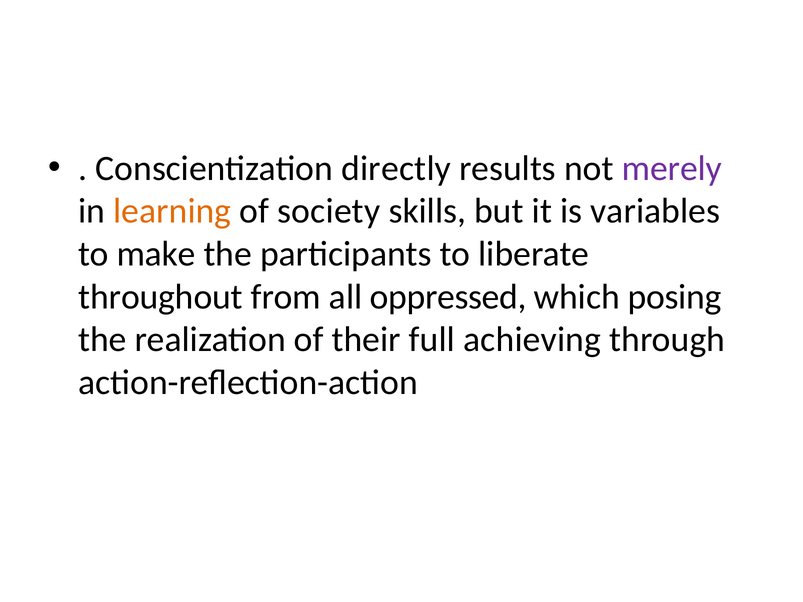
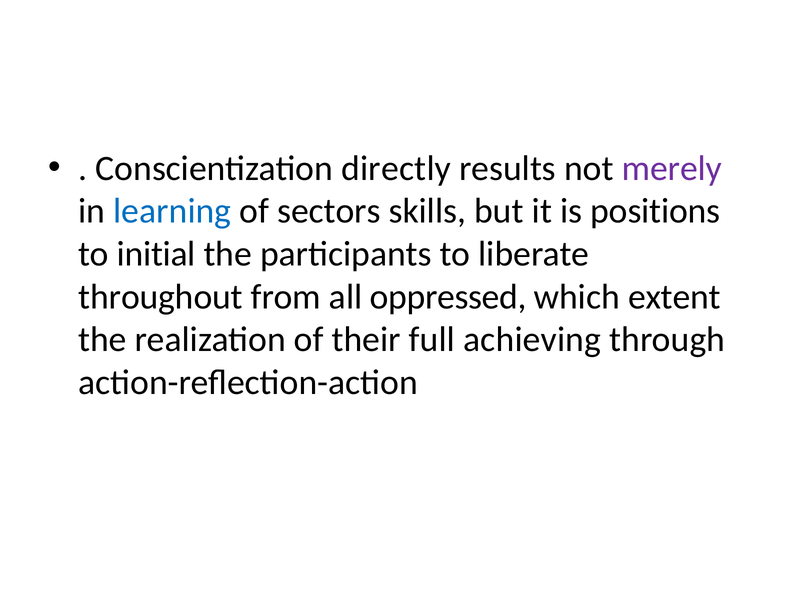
learning colour: orange -> blue (172, 211)
society: society -> sectors (329, 211)
variables: variables -> positions (655, 211)
make: make -> initial (156, 254)
posing: posing -> extent (674, 297)
